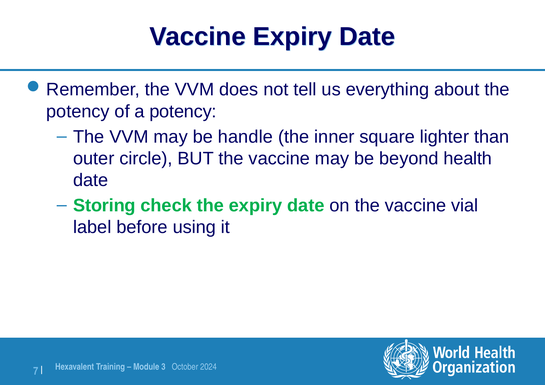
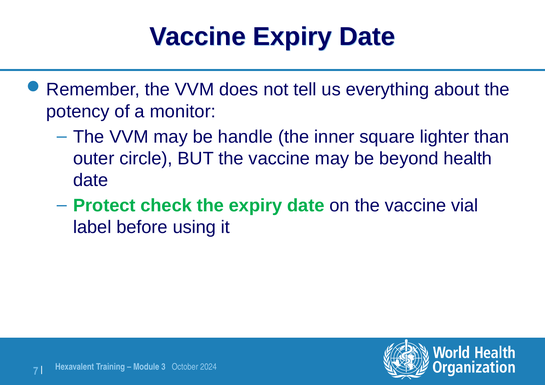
a potency: potency -> monitor (183, 111)
Storing: Storing -> Protect (104, 206)
